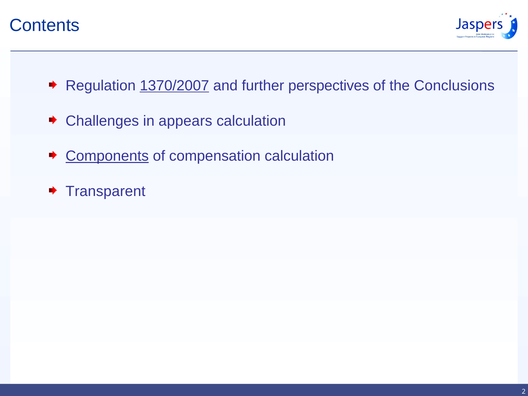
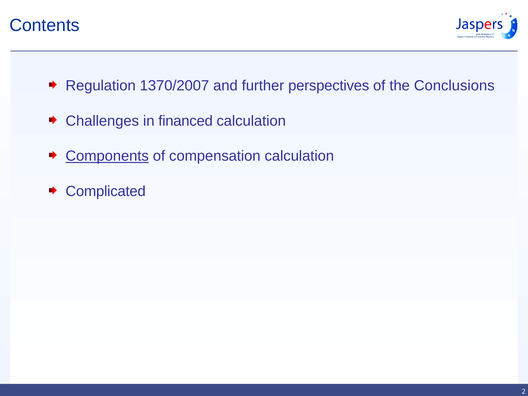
1370/2007 underline: present -> none (174, 86)
appears: appears -> financed (186, 121)
Transparent: Transparent -> Complicated (106, 191)
